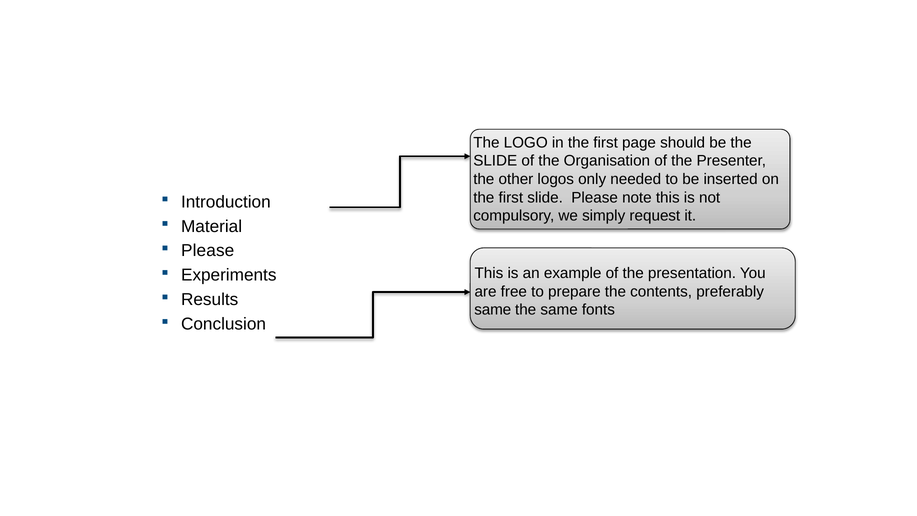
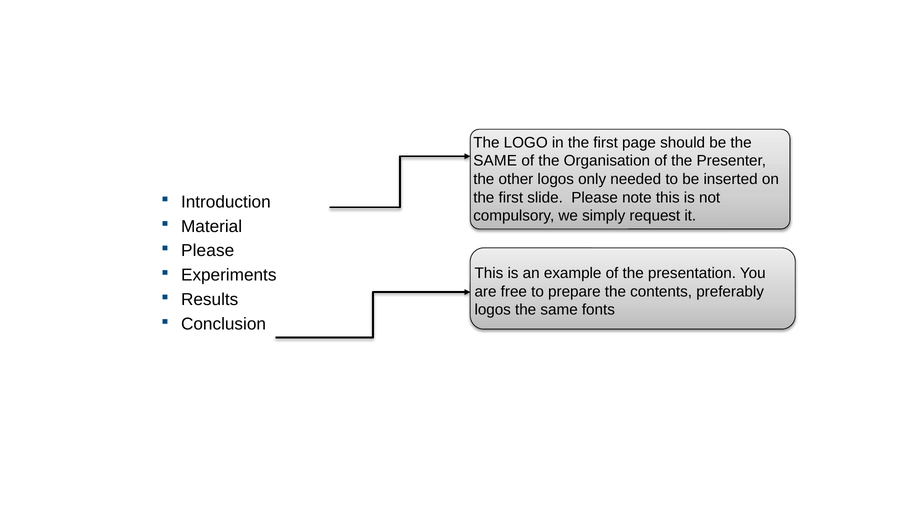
SLIDE: SLIDE -> SAME (495, 161)
same: same -> logos (493, 310)
